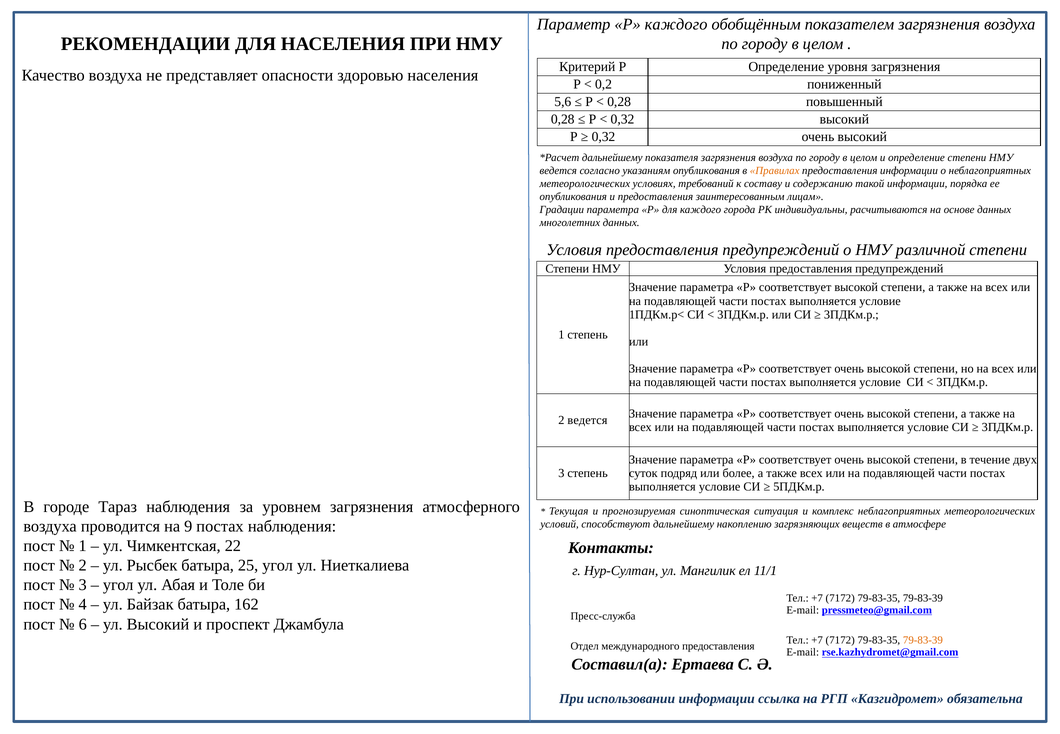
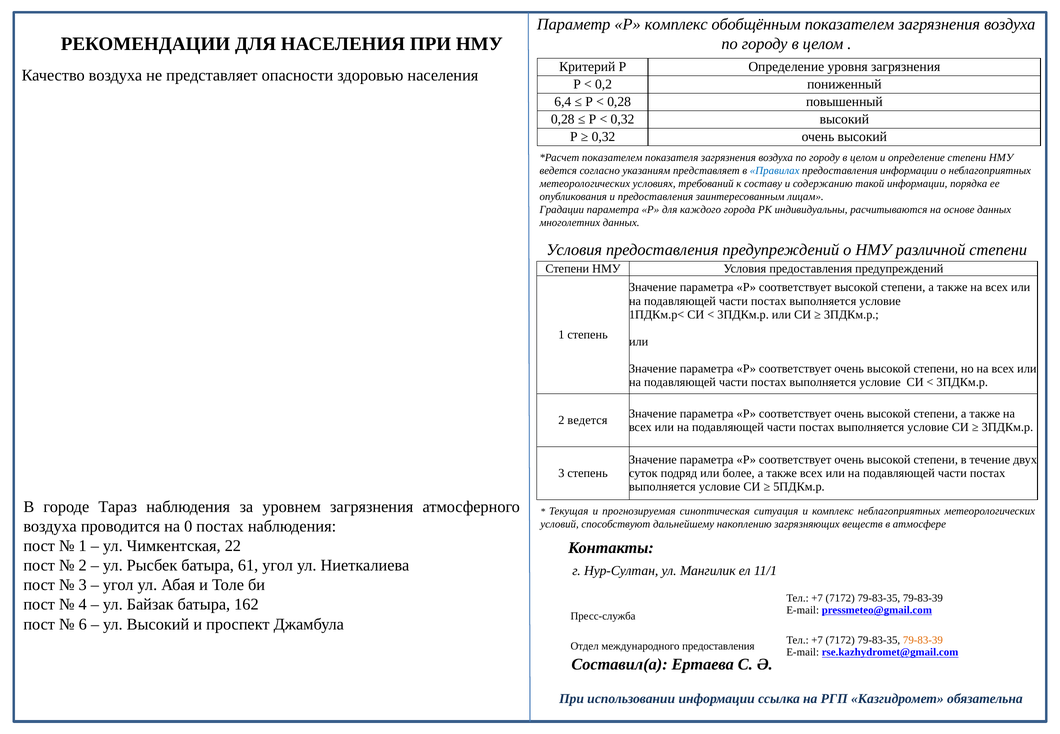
Р каждого: каждого -> комплекс (676, 24)
5,6: 5,6 -> 6,4 (563, 102)
дальнейшему: дальнейшему -> показателем (612, 158)
указаниям опубликования: опубликования -> представляет (706, 171)
Правилах colour: orange -> blue (775, 171)
9: 9 -> 0 (188, 526)
25: 25 -> 61 (248, 565)
